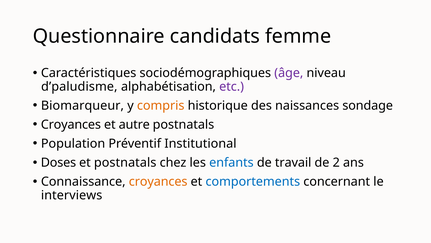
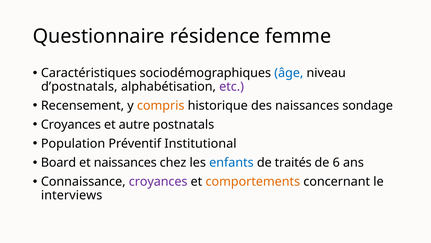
candidats: candidats -> résidence (215, 36)
âge colour: purple -> blue (289, 73)
d’paludisme: d’paludisme -> d’postnatals (79, 86)
Biomarqueur: Biomarqueur -> Recensement (83, 105)
Doses: Doses -> Board (58, 162)
et postnatals: postnatals -> naissances (125, 162)
travail: travail -> traités (293, 162)
2: 2 -> 6 (336, 162)
croyances colour: orange -> purple (158, 181)
comportements colour: blue -> orange (253, 181)
